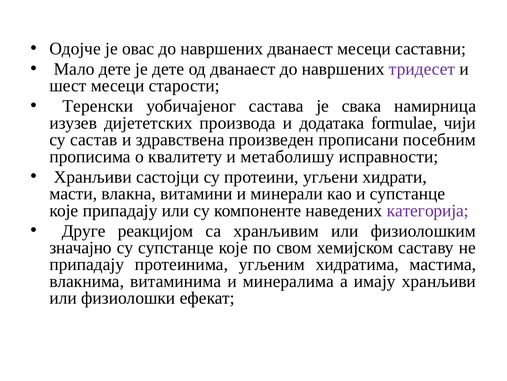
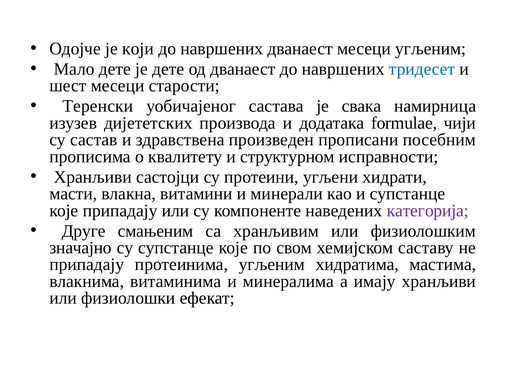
овас: овас -> који (138, 49)
месеци саставни: саставни -> угљеним (431, 49)
тридесет colour: purple -> blue (422, 69)
метаболишу: метаболишу -> структурном (287, 156)
реакцијом: реакцијом -> смањеним (156, 230)
